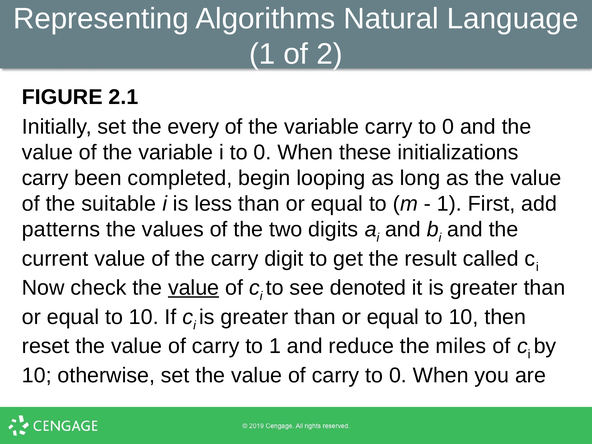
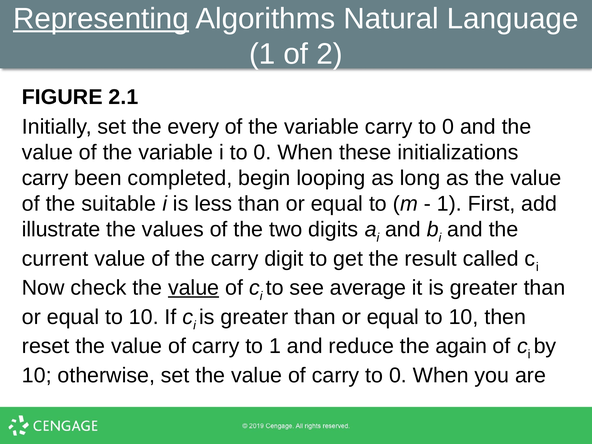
Representing underline: none -> present (101, 19)
patterns: patterns -> illustrate (61, 229)
denoted: denoted -> average (368, 288)
miles: miles -> again (461, 346)
